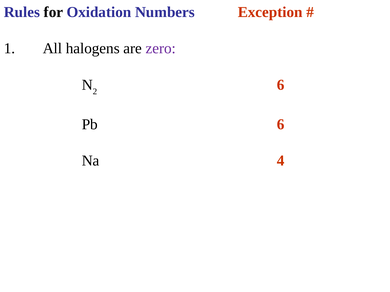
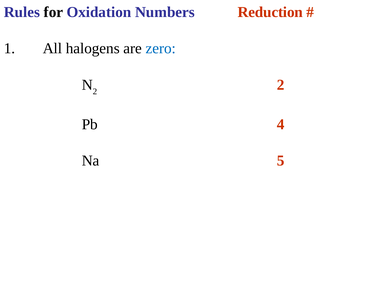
Exception: Exception -> Reduction (270, 12)
zero colour: purple -> blue (161, 48)
6: 6 -> 2 (281, 85)
Pb 6: 6 -> 4 (281, 125)
4: 4 -> 5 (281, 161)
